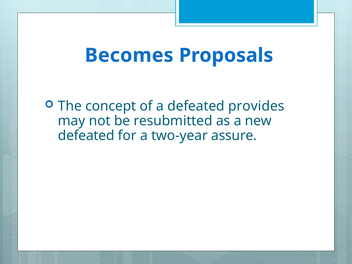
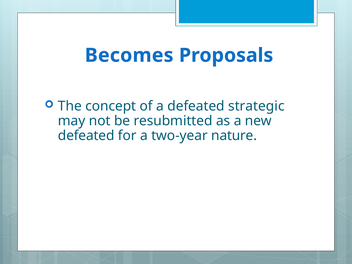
provides: provides -> strategic (256, 106)
assure: assure -> nature (234, 136)
